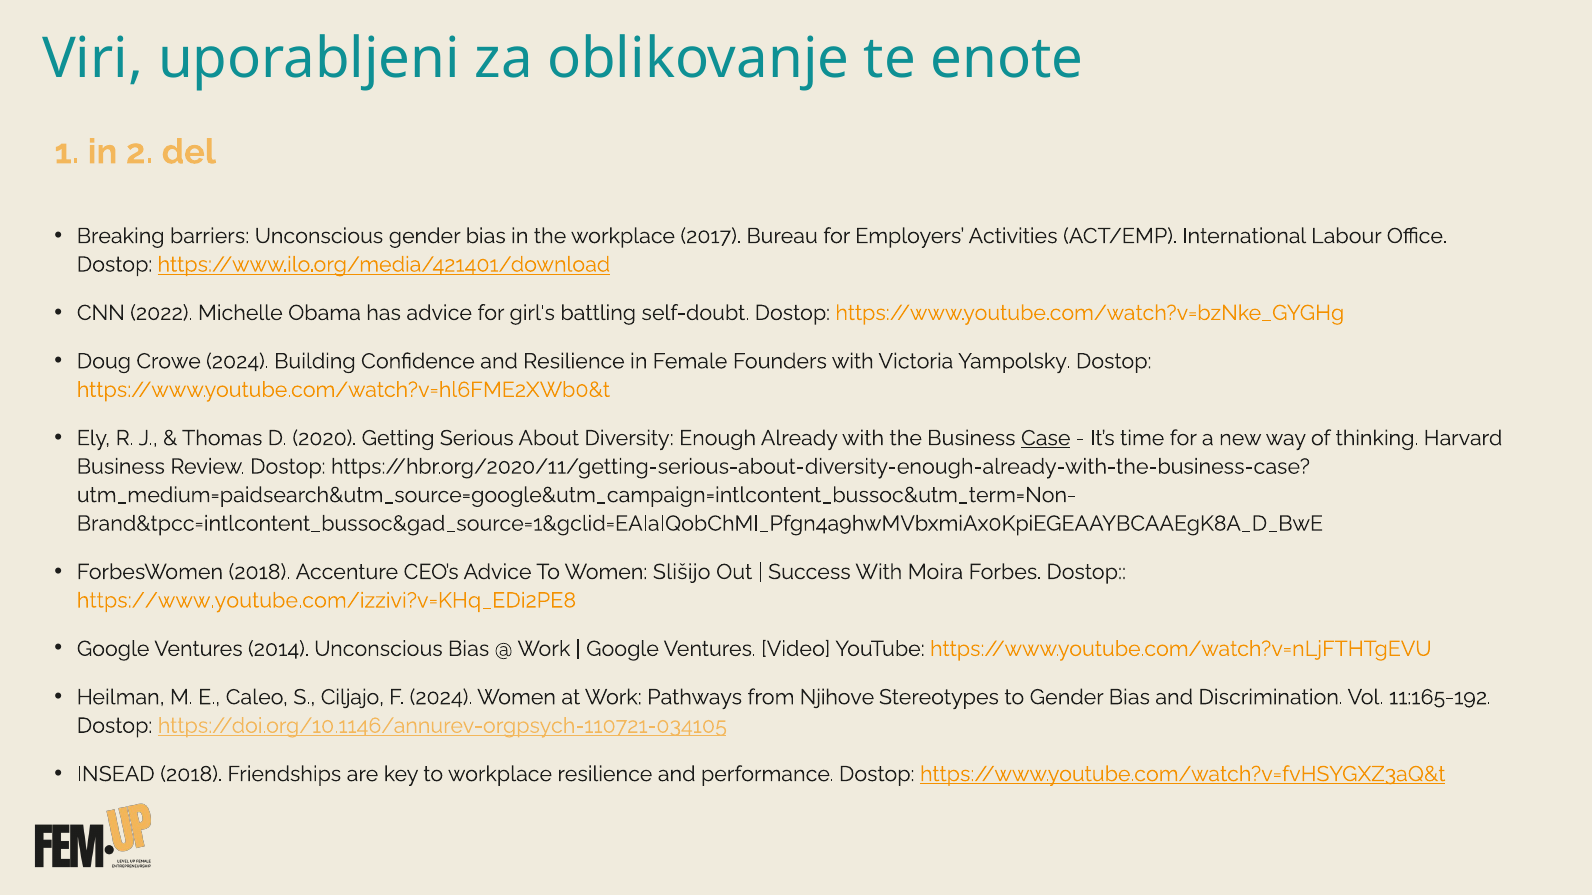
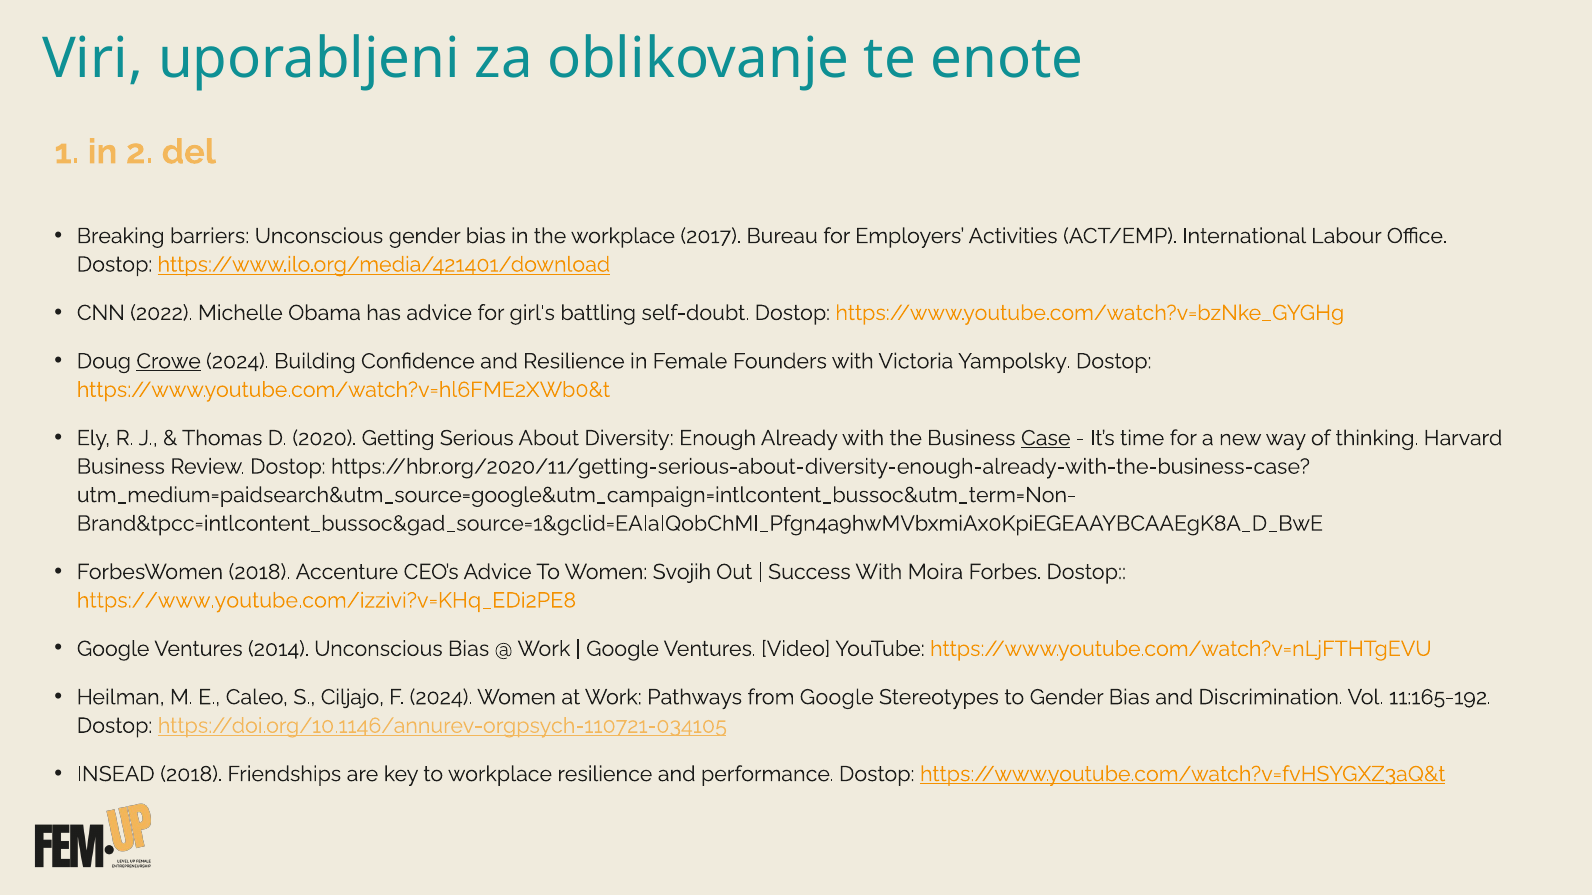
Crowe underline: none -> present (169, 361)
Slišijo: Slišijo -> Svojih (682, 572)
from Njihove: Njihove -> Google (837, 698)
